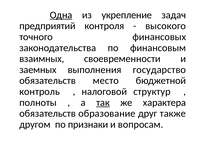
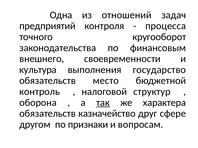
Одна underline: present -> none (61, 15)
укрепление: укрепление -> отношений (127, 15)
высокого: высокого -> процесса (166, 26)
финансовых: финансовых -> кругооборот (159, 37)
взаимных: взаимных -> внешнего (42, 59)
заемных: заемных -> культура (38, 70)
полноты: полноты -> оборона (38, 103)
образование: образование -> казначейство (107, 114)
также: также -> сфере (173, 114)
